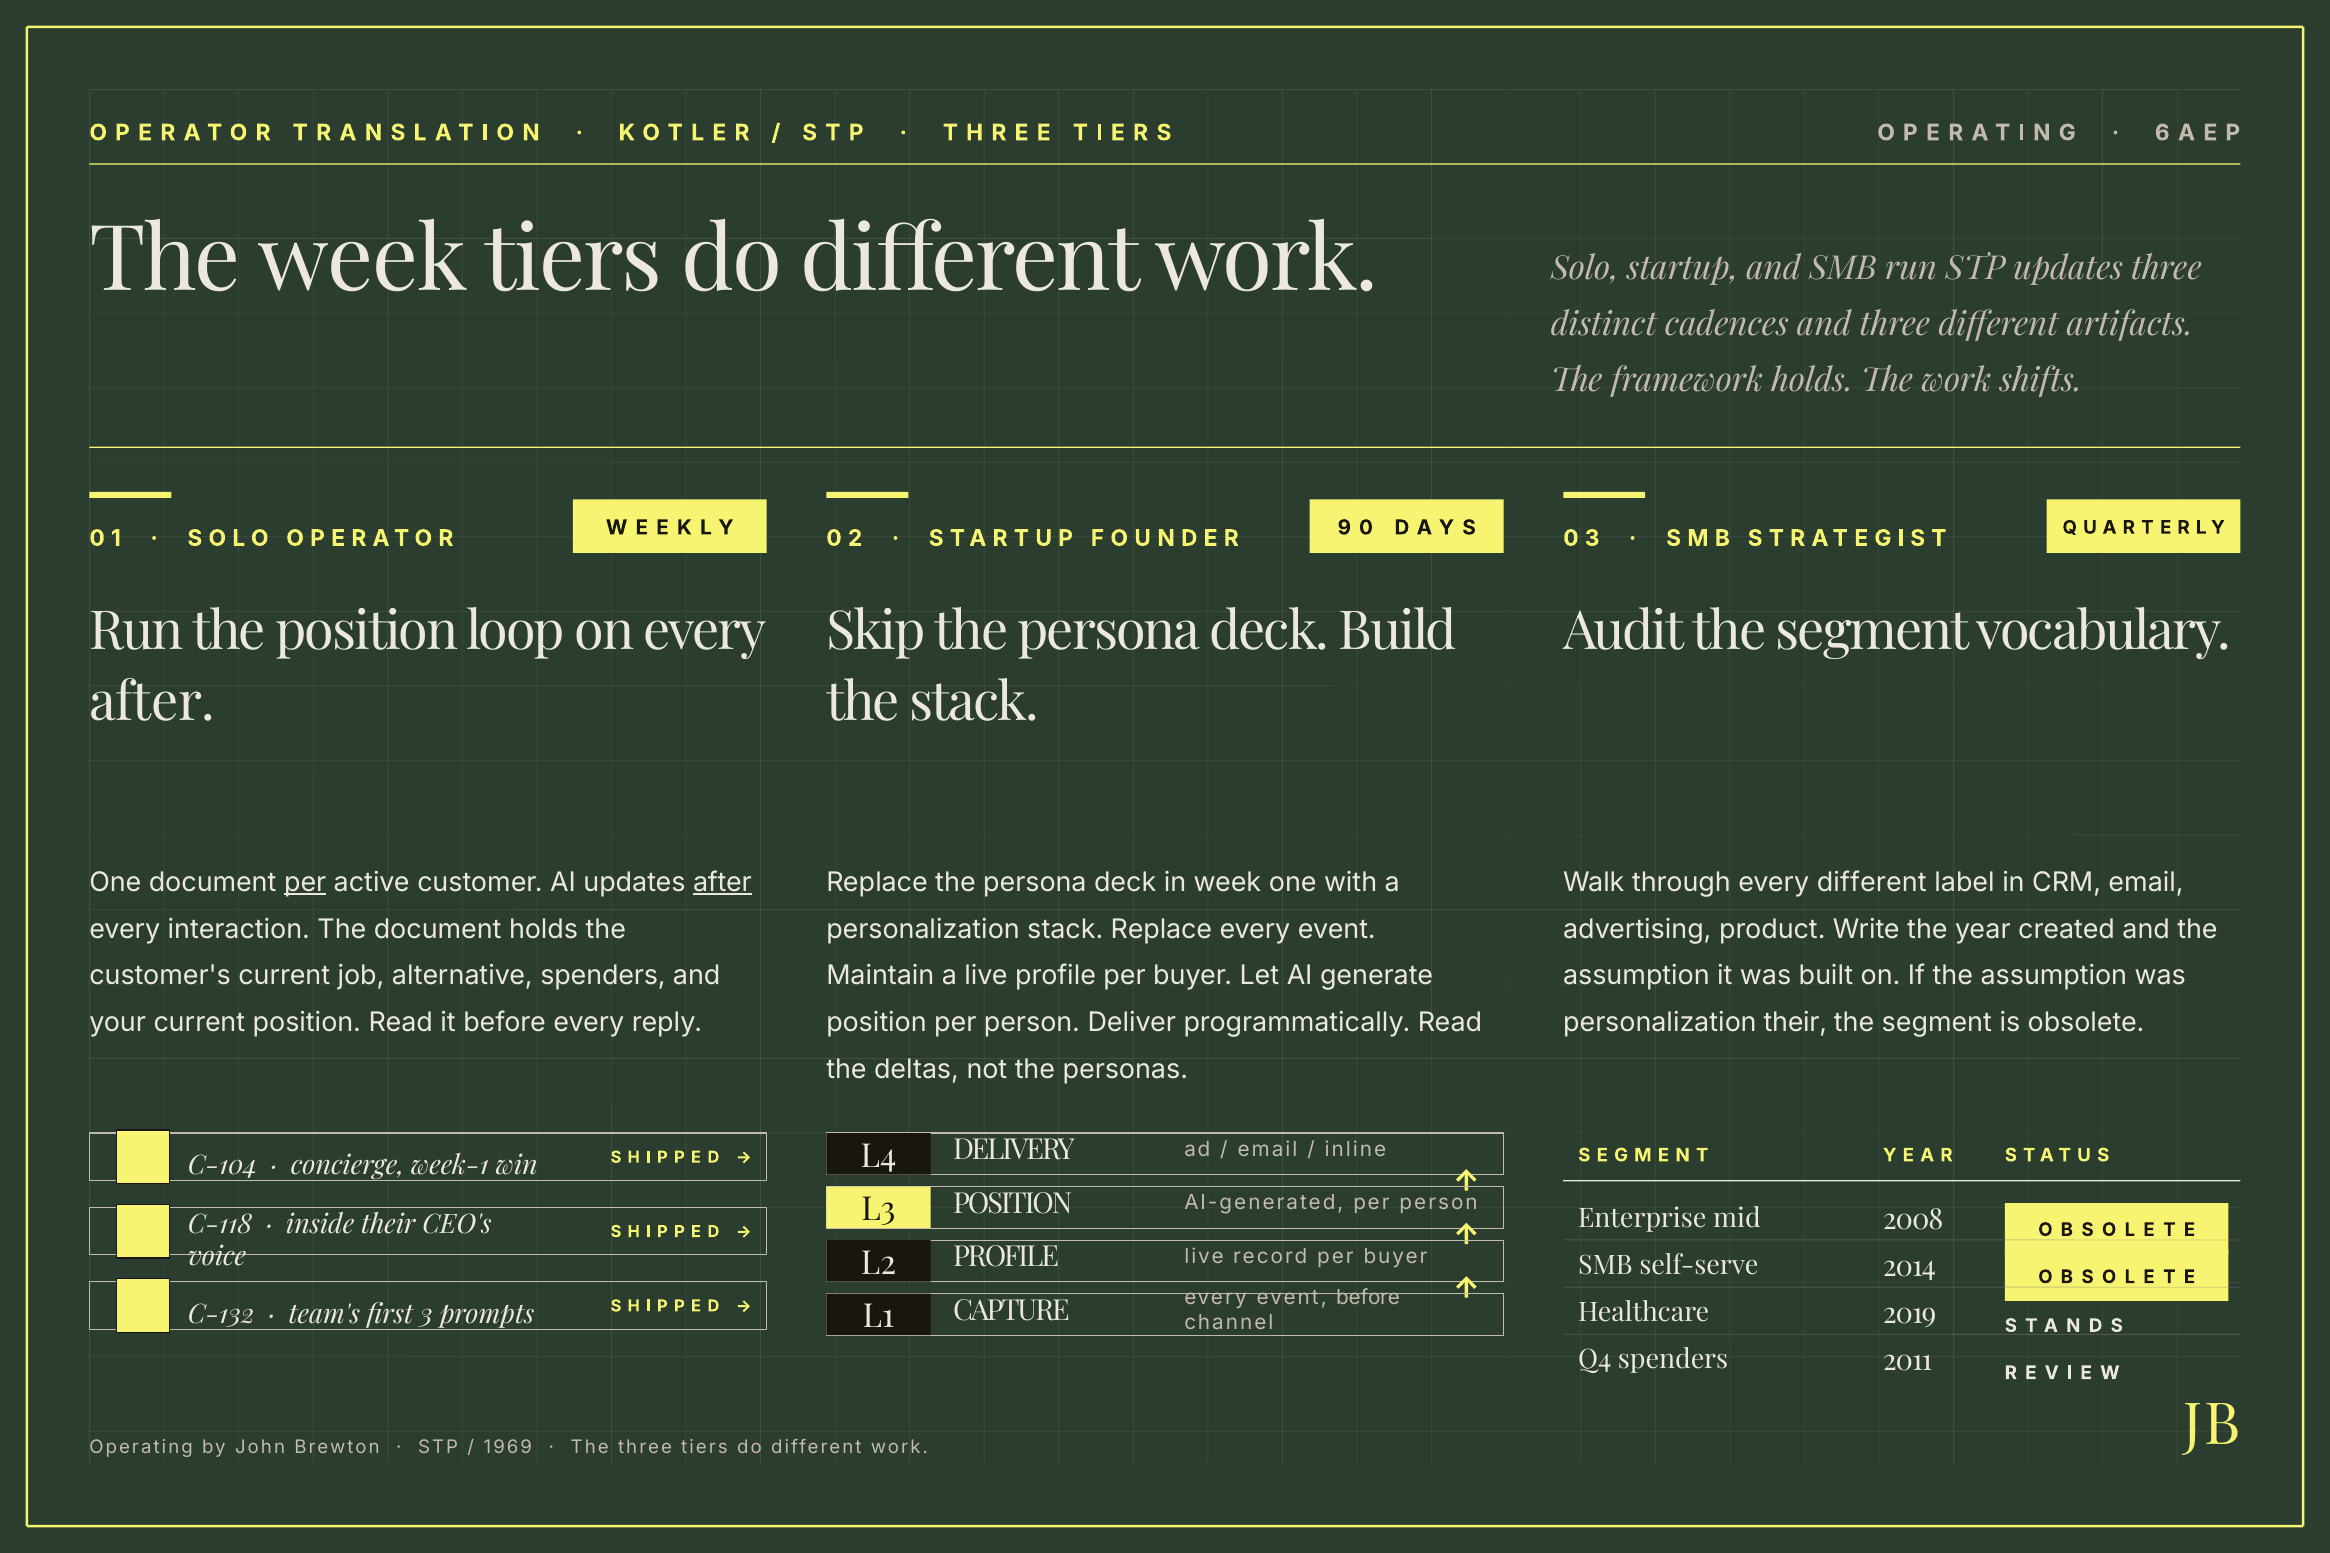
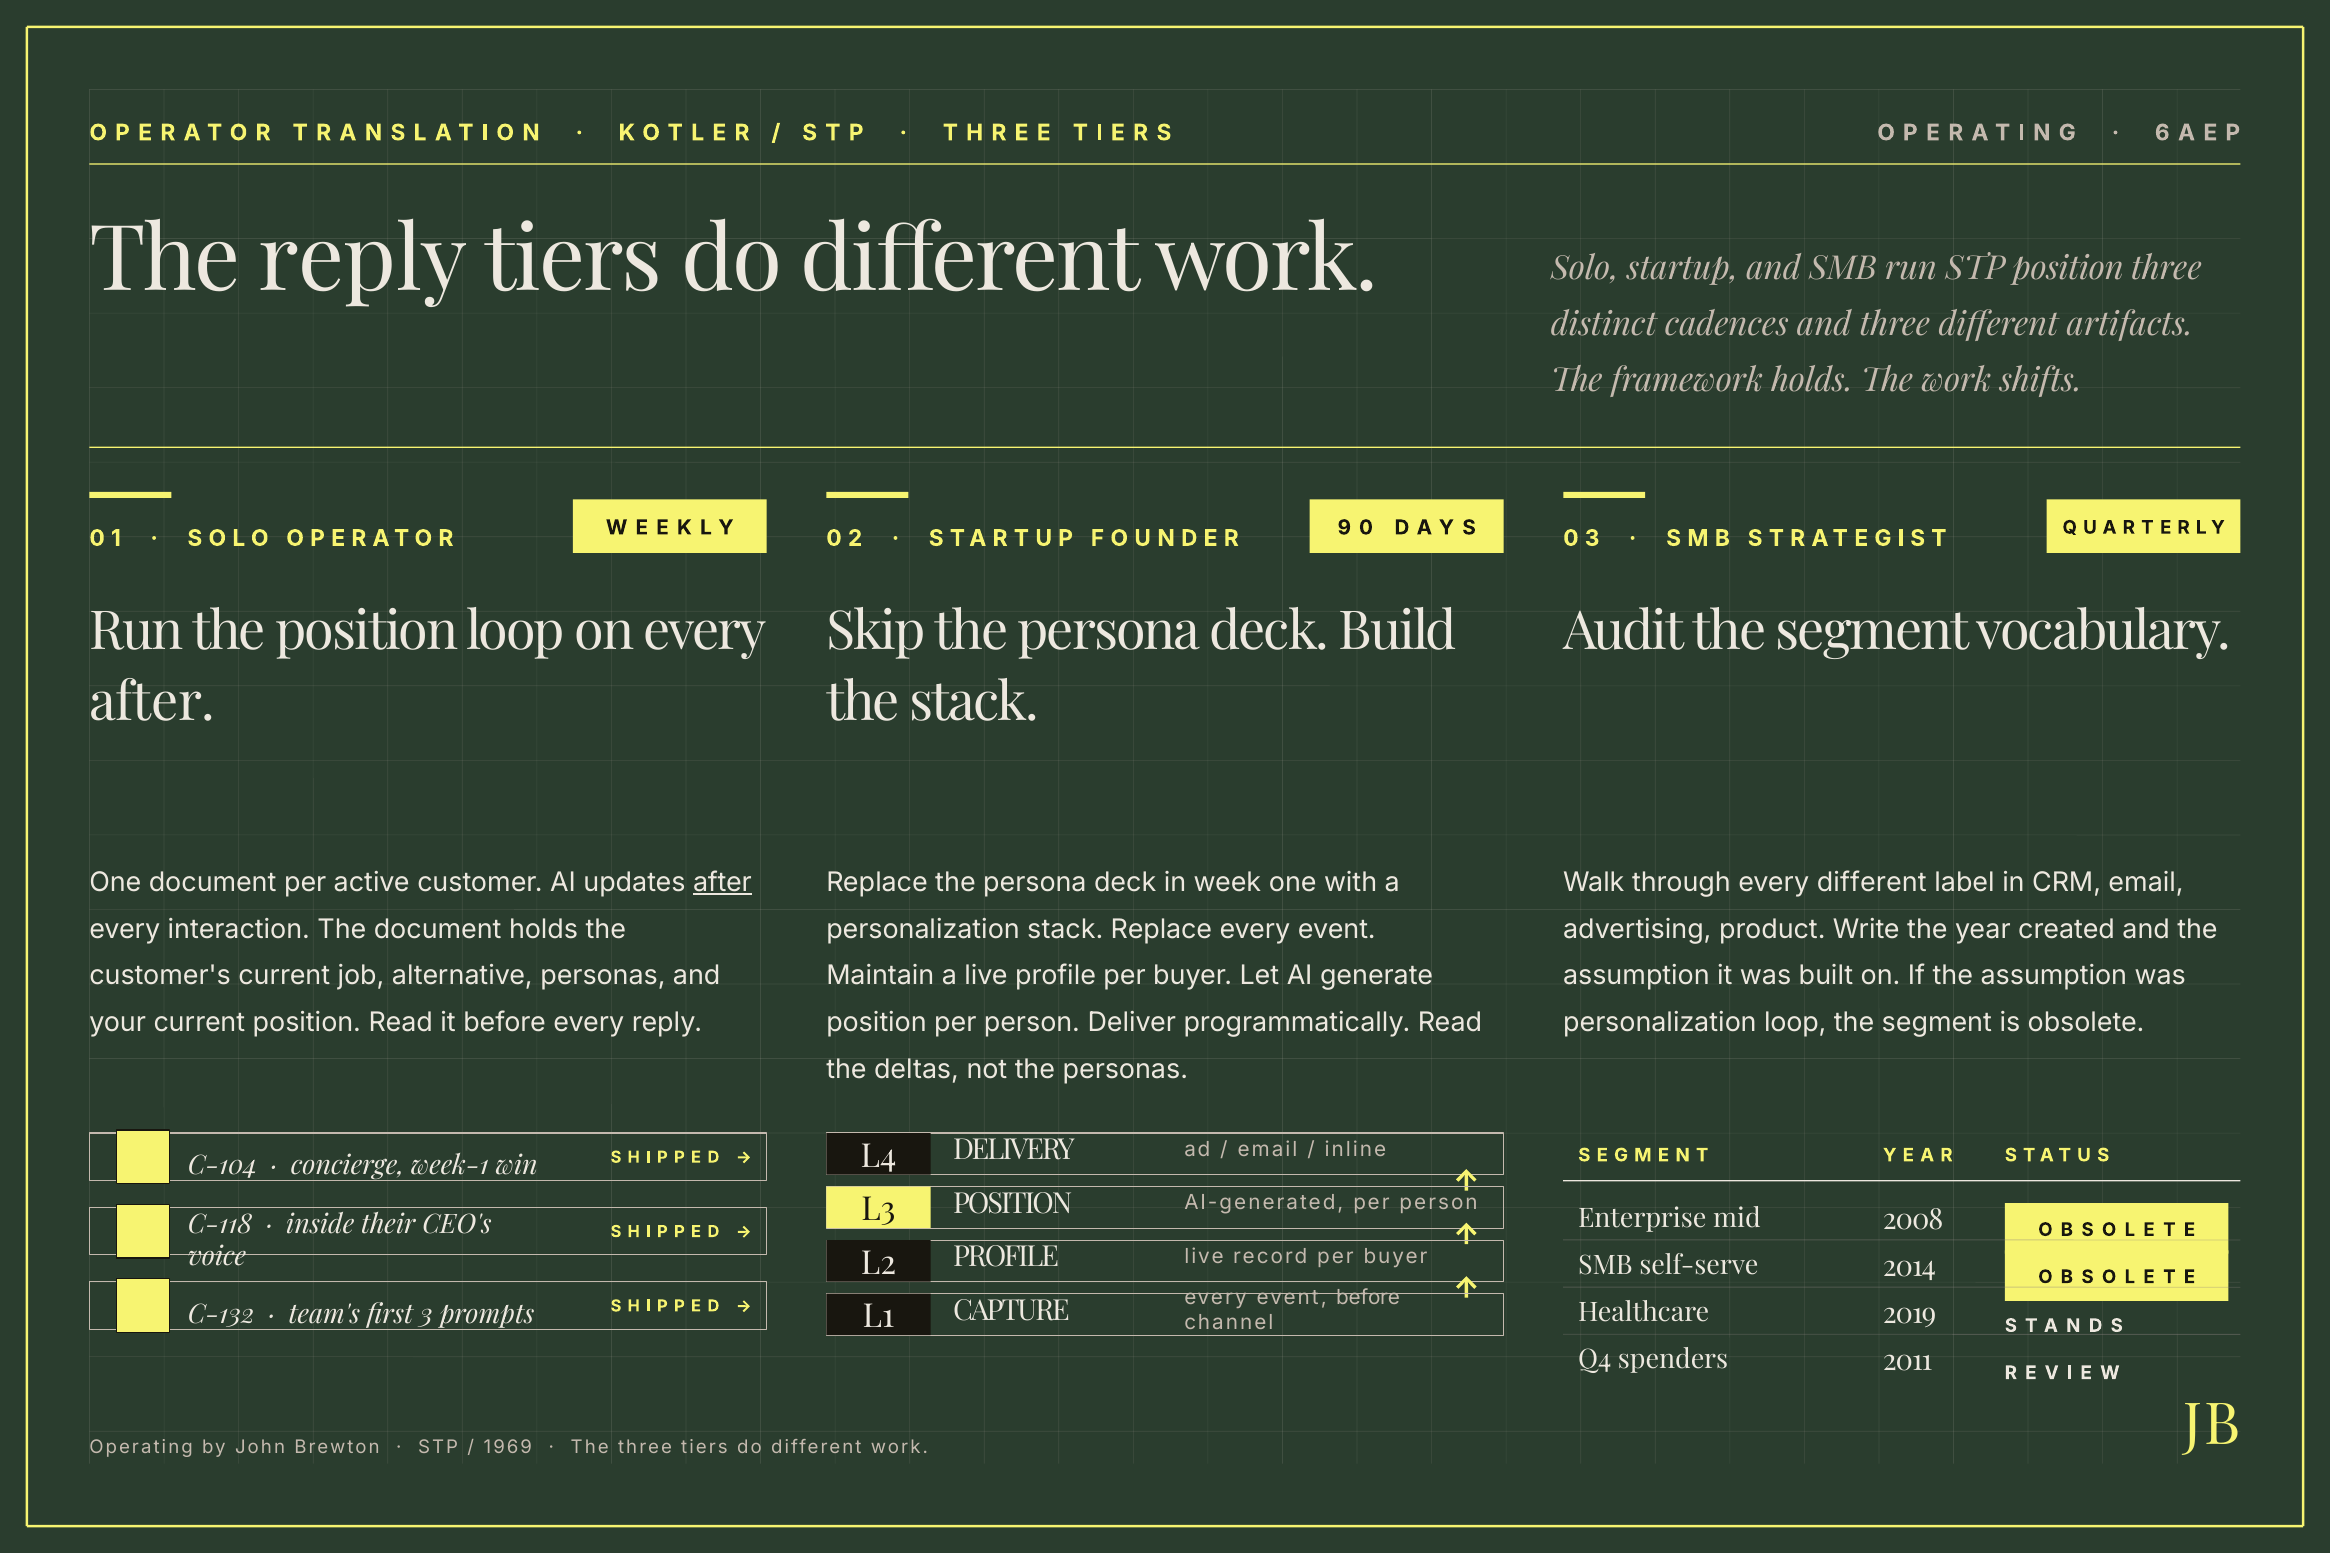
The week: week -> reply (363, 260)
STP updates: updates -> position (2068, 269)
per underline: present -> none (305, 882)
alternative spenders: spenders -> personas (603, 976)
personalization their: their -> loop (1795, 1023)
